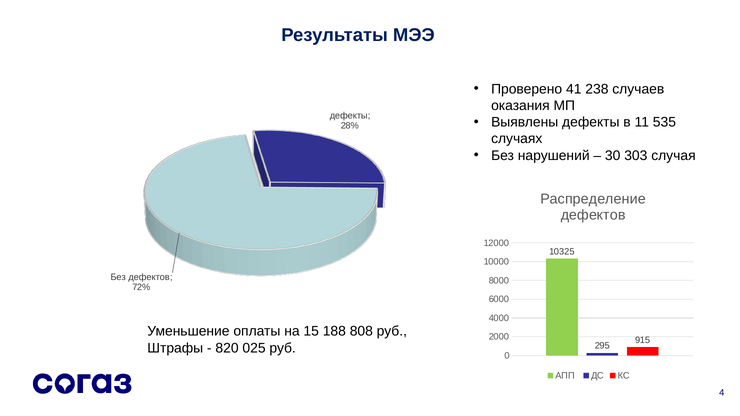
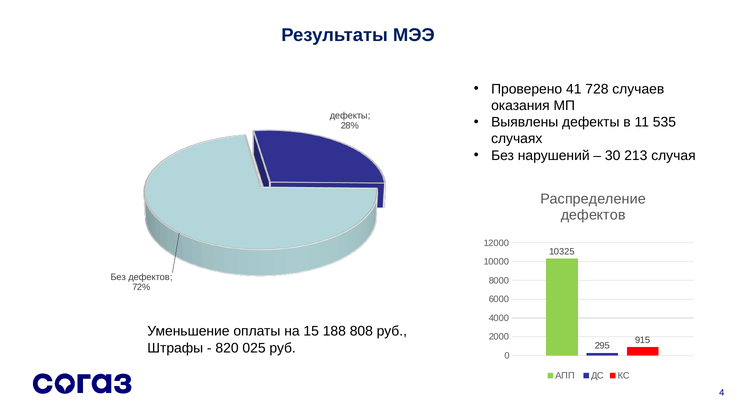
238: 238 -> 728 (597, 89)
303: 303 -> 213 (636, 156)
